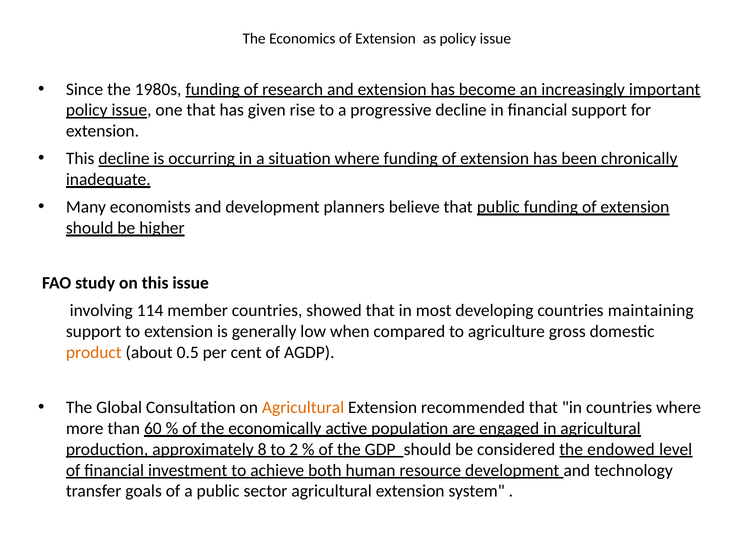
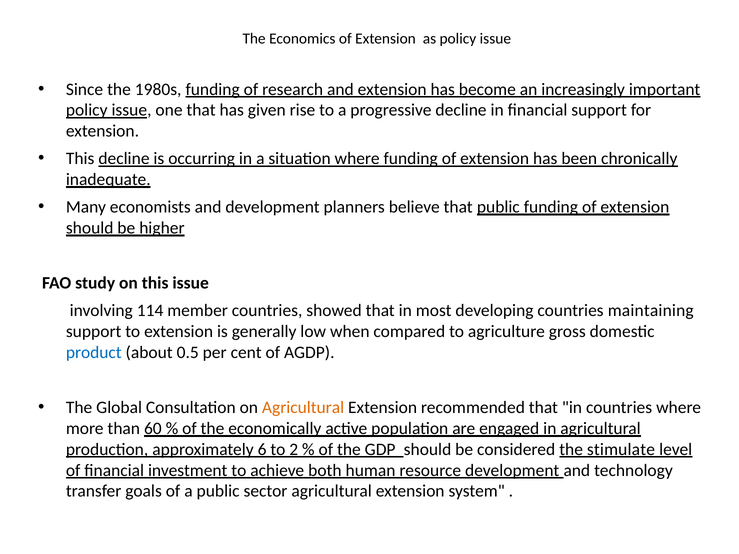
product colour: orange -> blue (94, 353)
8: 8 -> 6 (262, 450)
endowed: endowed -> stimulate (621, 450)
